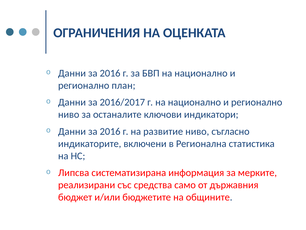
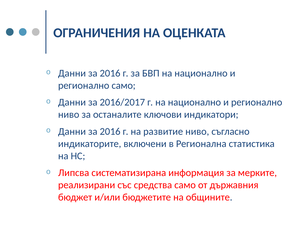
регионално план: план -> само (124, 85)
